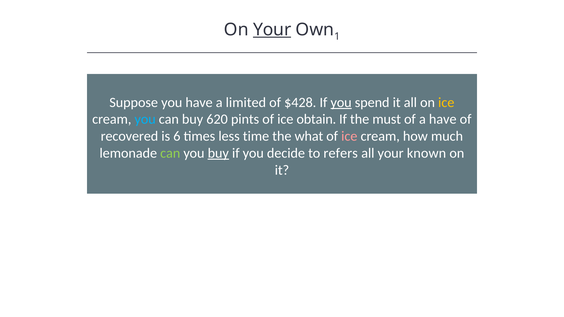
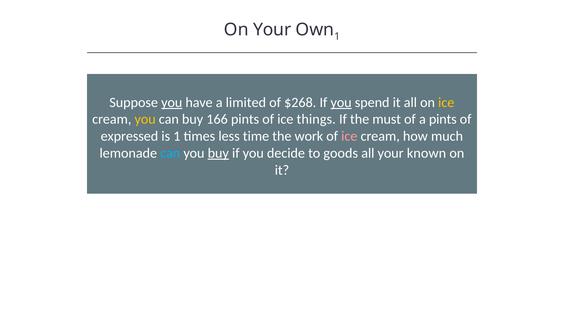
Your underline: present -> none (272, 30)
you underline: none -> present (172, 102)
$428: $428 -> $268 (300, 102)
you colour: light blue -> yellow (145, 119)
620: 620 -> 166 (217, 119)
obtain: obtain -> things (316, 119)
a have: have -> pints (443, 119)
recovered: recovered -> expressed (129, 136)
is 6: 6 -> 1 (177, 136)
what: what -> work (309, 136)
can colour: light green -> light blue (170, 153)
refers: refers -> goods (341, 153)
